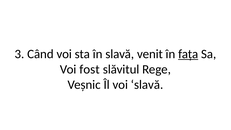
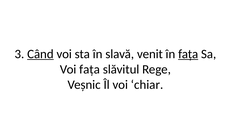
Când underline: none -> present (40, 54)
Voi fost: fost -> fața (90, 69)
voi slavă: slavă -> chiar (147, 85)
